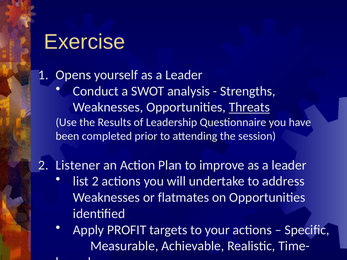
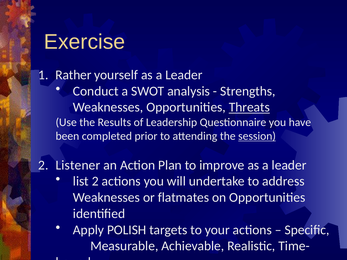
Opens: Opens -> Rather (73, 75)
session underline: none -> present (257, 136)
PROFIT: PROFIT -> POLISH (127, 230)
